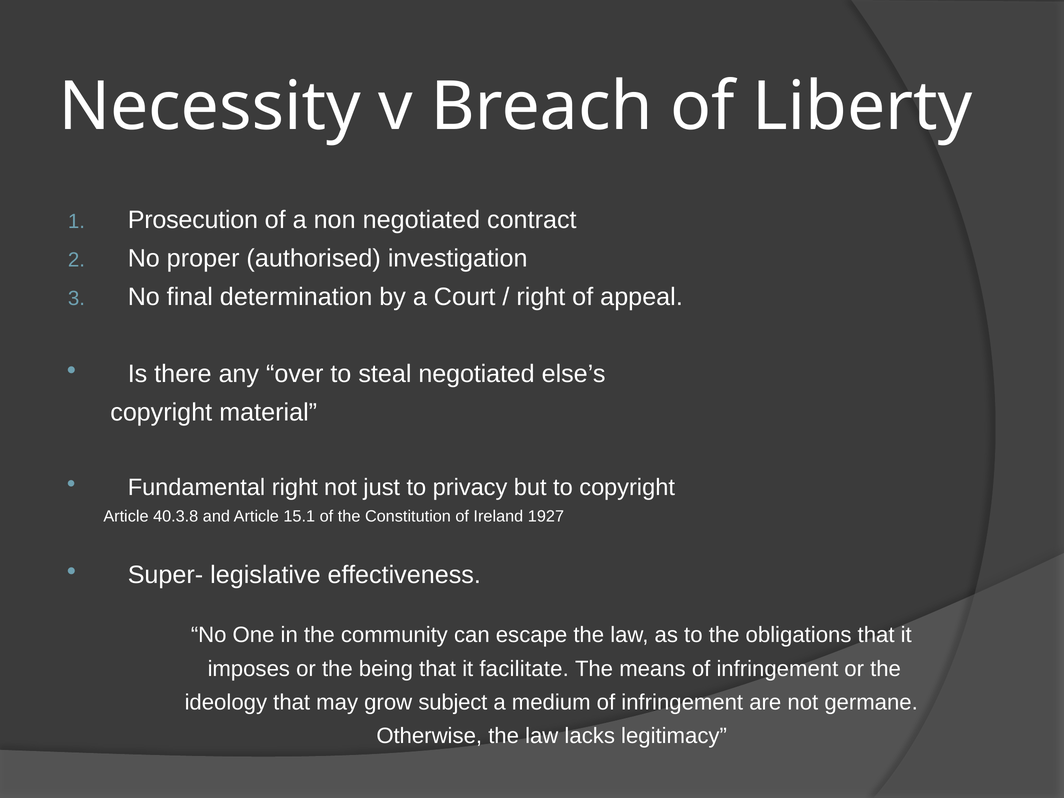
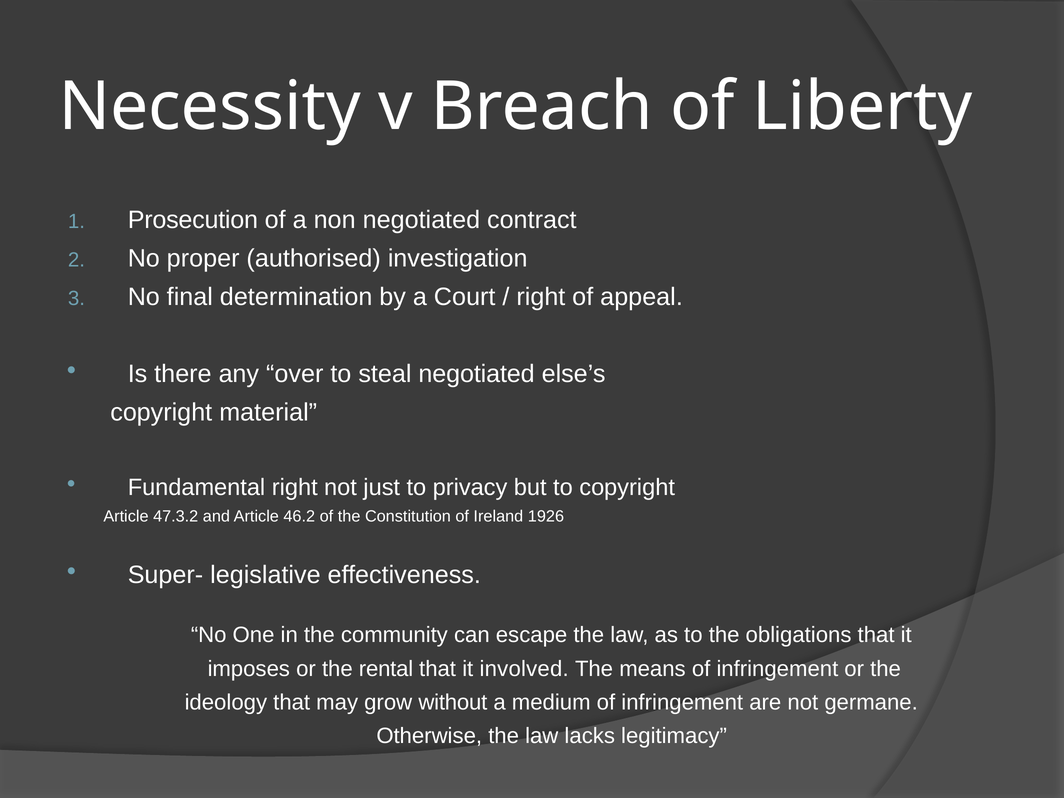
40.3.8: 40.3.8 -> 47.3.2 (176, 516)
15.1: 15.1 -> 46.2 (299, 516)
1927: 1927 -> 1926 (546, 516)
being: being -> rental (386, 669)
facilitate: facilitate -> involved (524, 669)
subject: subject -> without (453, 702)
